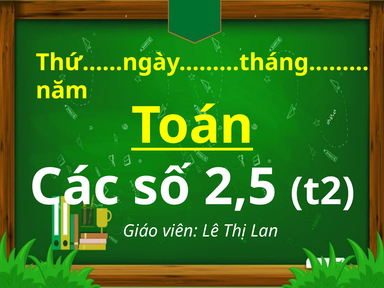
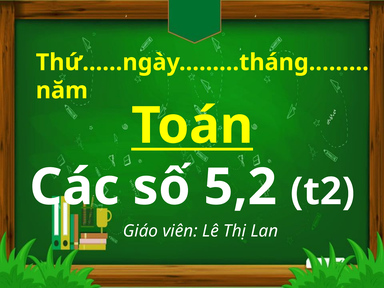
2,5: 2,5 -> 5,2 (240, 187)
